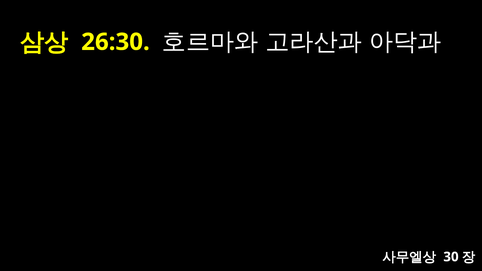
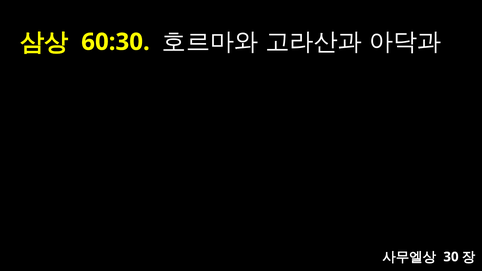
26:30: 26:30 -> 60:30 (115, 42)
